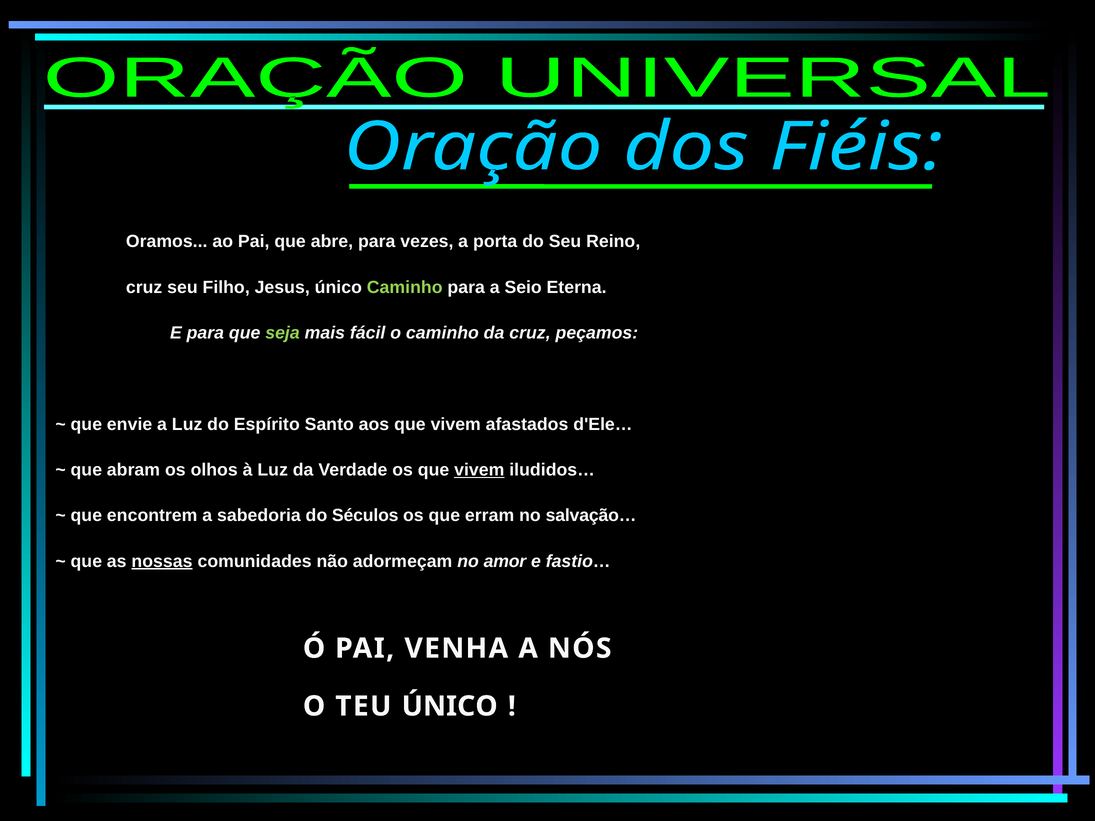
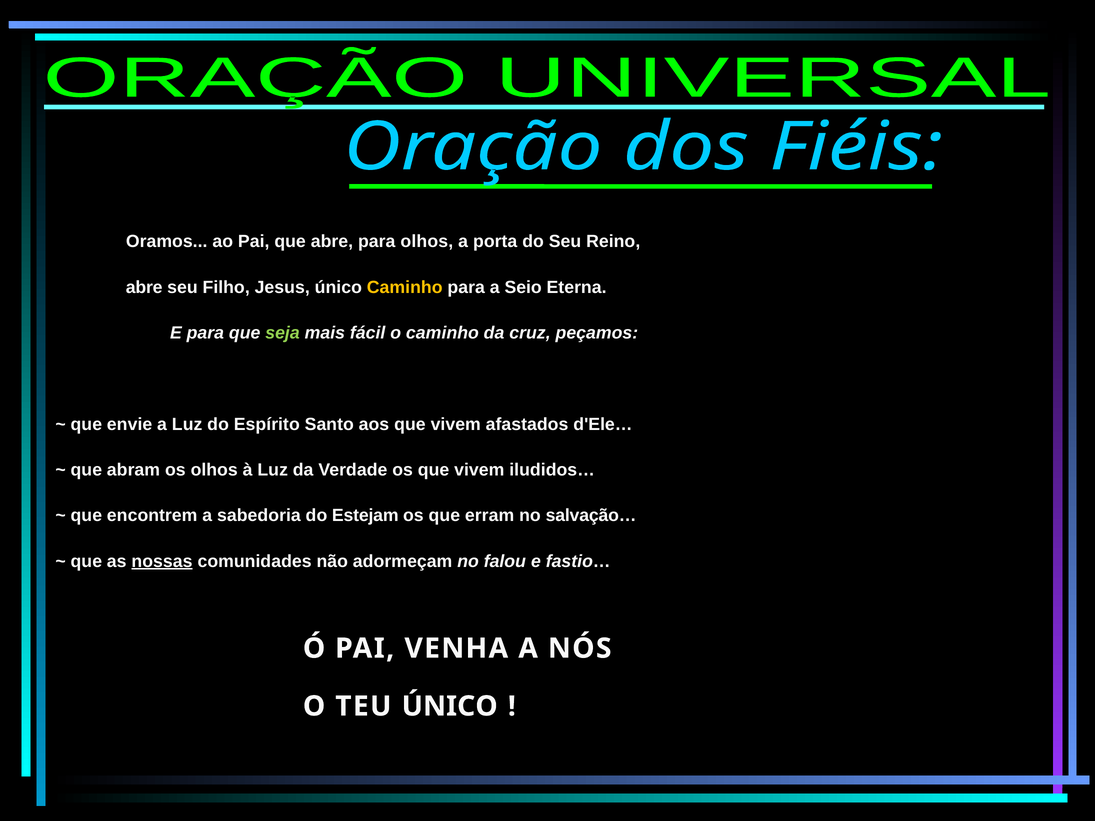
para vezes: vezes -> olhos (427, 242)
cruz: cruz -> abre (144, 287)
Caminho colour: light green -> yellow (405, 287)
vivem underline: present -> none (479, 470)
Séculos: Séculos -> Estejam (365, 516)
amor: amor -> falou (505, 561)
